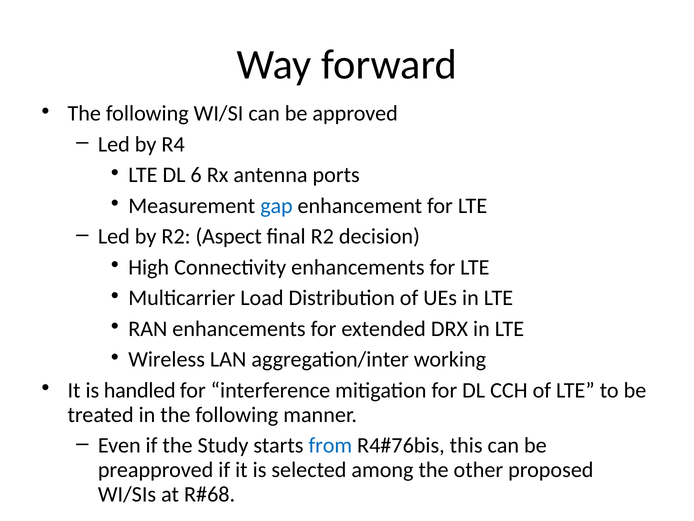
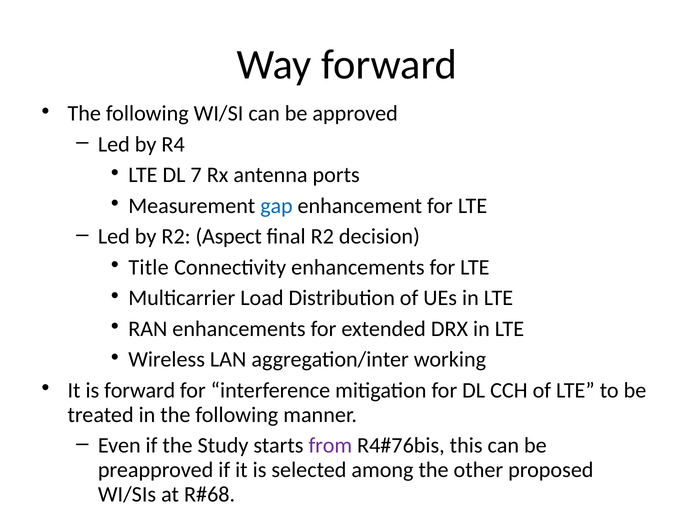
6: 6 -> 7 (196, 175)
High: High -> Title (149, 267)
is handled: handled -> forward (140, 390)
from colour: blue -> purple (330, 445)
